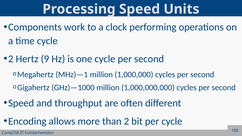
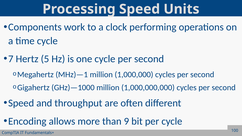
2: 2 -> 7 (11, 59)
9: 9 -> 5 (45, 59)
than 2: 2 -> 9 (126, 121)
